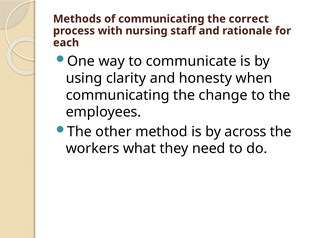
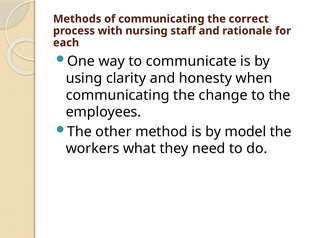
across: across -> model (245, 132)
